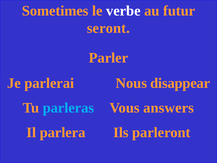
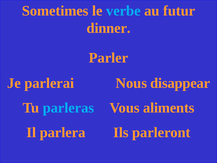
verbe colour: white -> light blue (123, 11)
seront: seront -> dinner (109, 28)
answers: answers -> aliments (169, 108)
